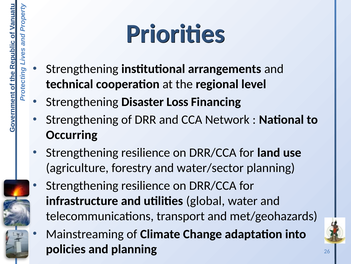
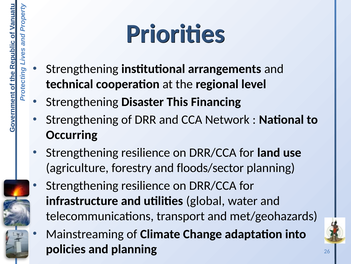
Loss: Loss -> This (177, 102)
water/sector: water/sector -> floods/sector (210, 168)
